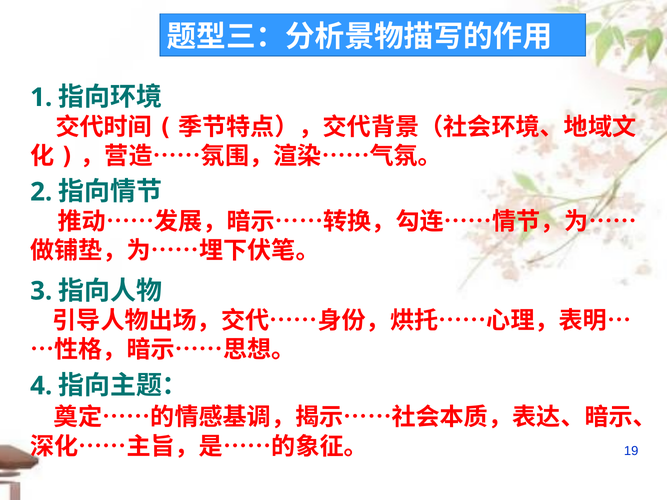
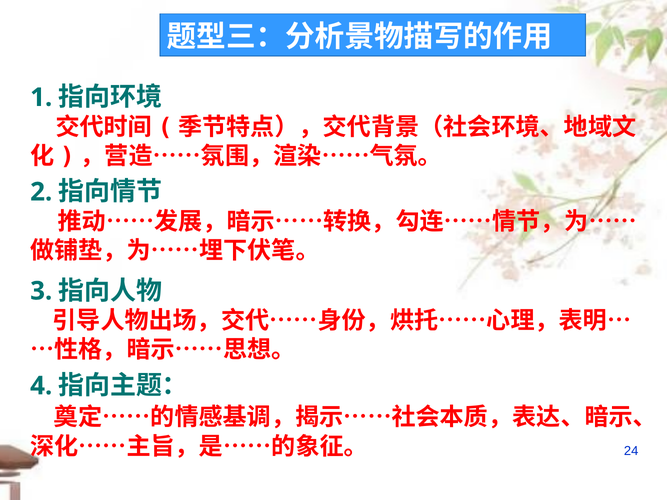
19: 19 -> 24 (631, 451)
